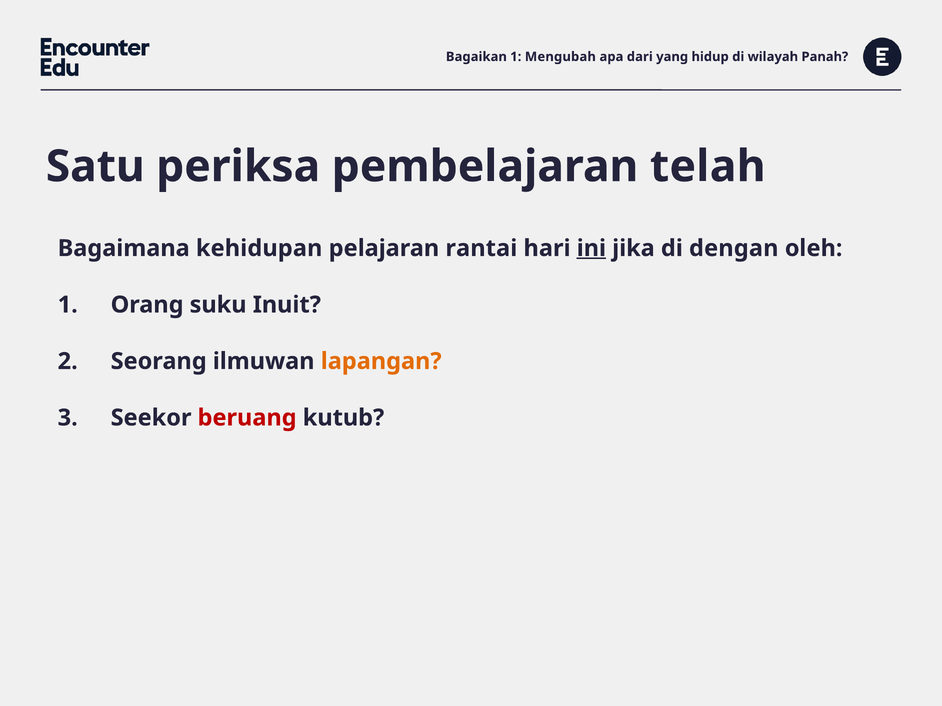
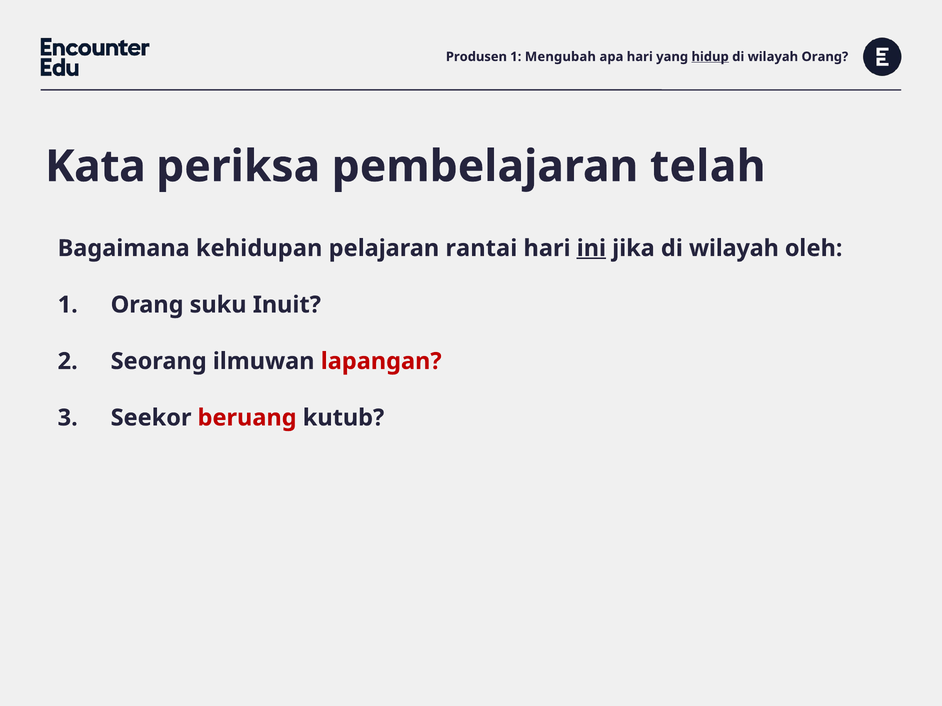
Bagaikan: Bagaikan -> Produsen (476, 57)
apa dari: dari -> hari (640, 57)
hidup underline: none -> present (710, 57)
wilayah Panah: Panah -> Orang (825, 57)
Satu: Satu -> Kata (95, 167)
jika di dengan: dengan -> wilayah (734, 248)
lapangan colour: orange -> red (381, 362)
